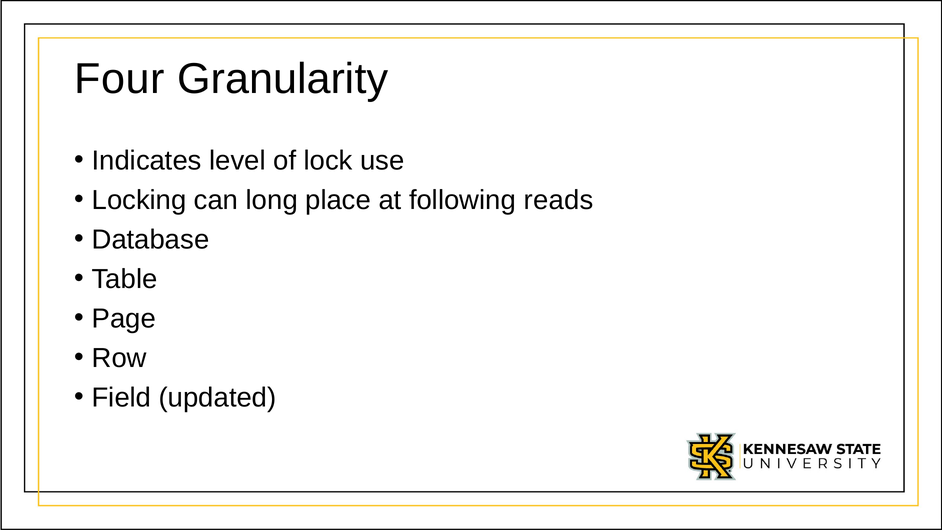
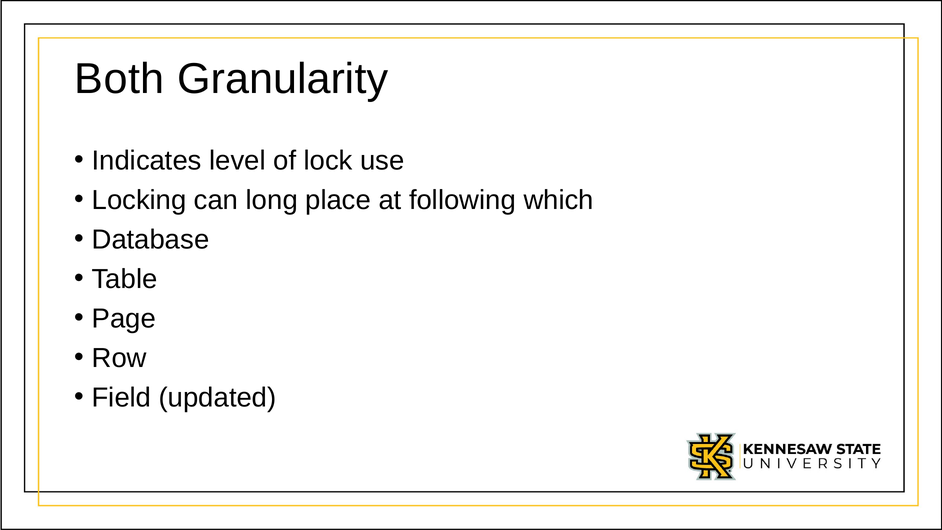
Four: Four -> Both (119, 79)
reads: reads -> which (559, 200)
